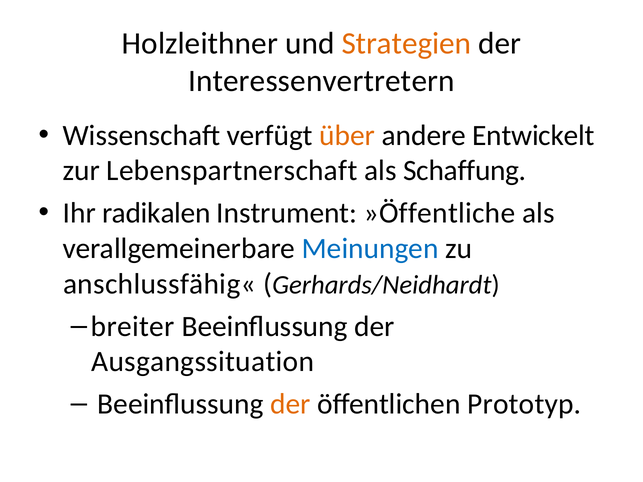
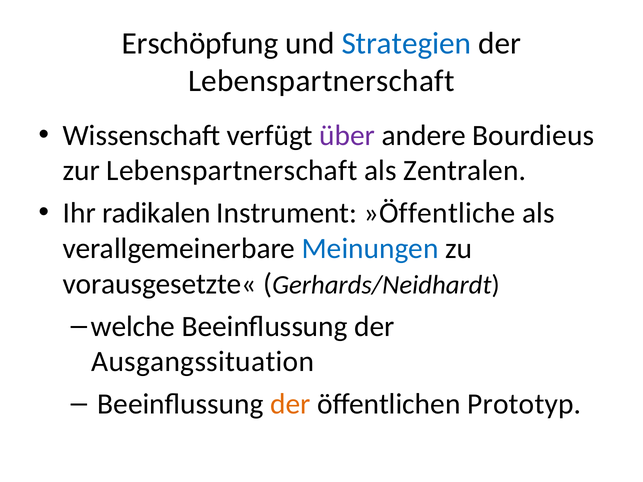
Holzleithner: Holzleithner -> Erschöpfung (200, 43)
Strategien colour: orange -> blue (406, 43)
Interessenvertretern: Interessenvertretern -> Lebenspartnerschaft (321, 81)
über colour: orange -> purple (347, 135)
Entwickelt: Entwickelt -> Bourdieus (533, 135)
Schaffung: Schaffung -> Zentralen (465, 171)
anschlussfähig«: anschlussfähig« -> vorausgesetzte« (160, 284)
breiter: breiter -> welche (133, 327)
